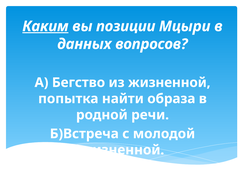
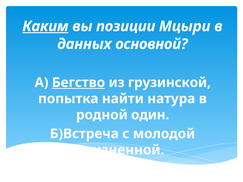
вопросов: вопросов -> основной (152, 44)
Бегство underline: none -> present (78, 83)
из жизненной: жизненной -> грузинской (169, 83)
образа: образа -> натура (171, 99)
речи: речи -> один (150, 115)
